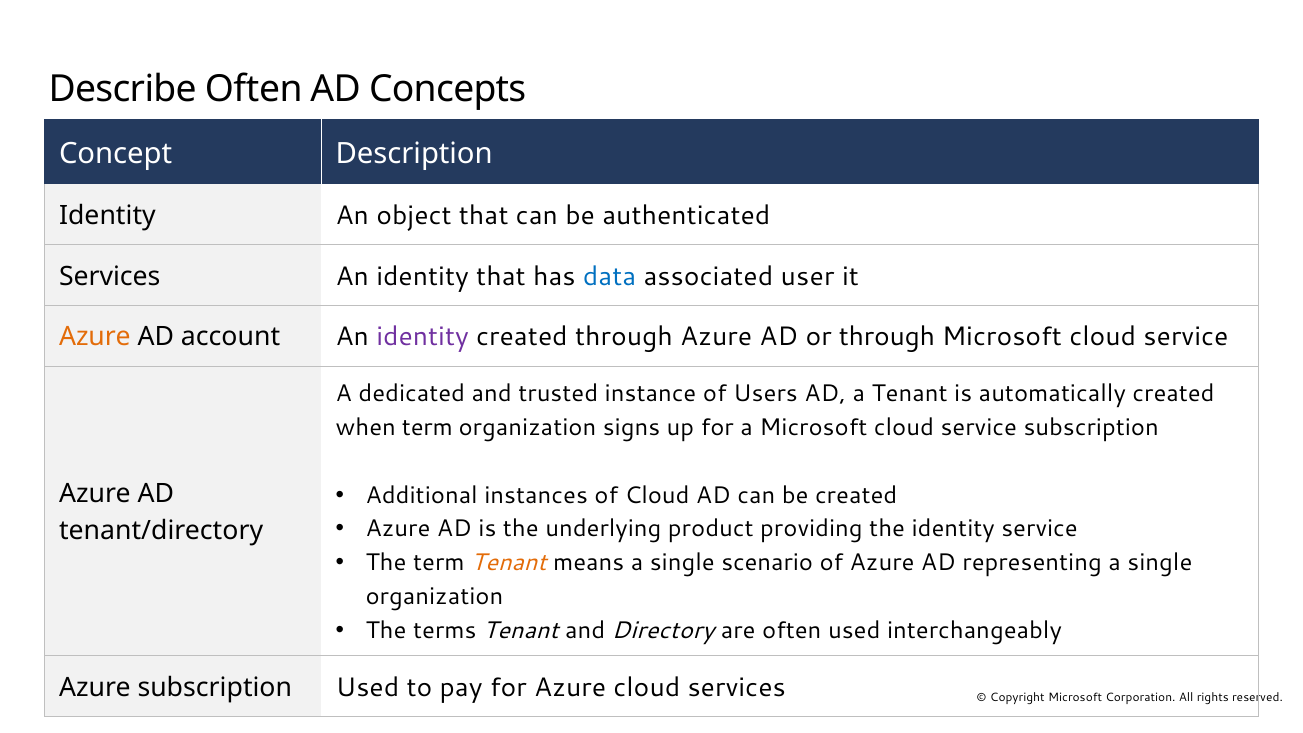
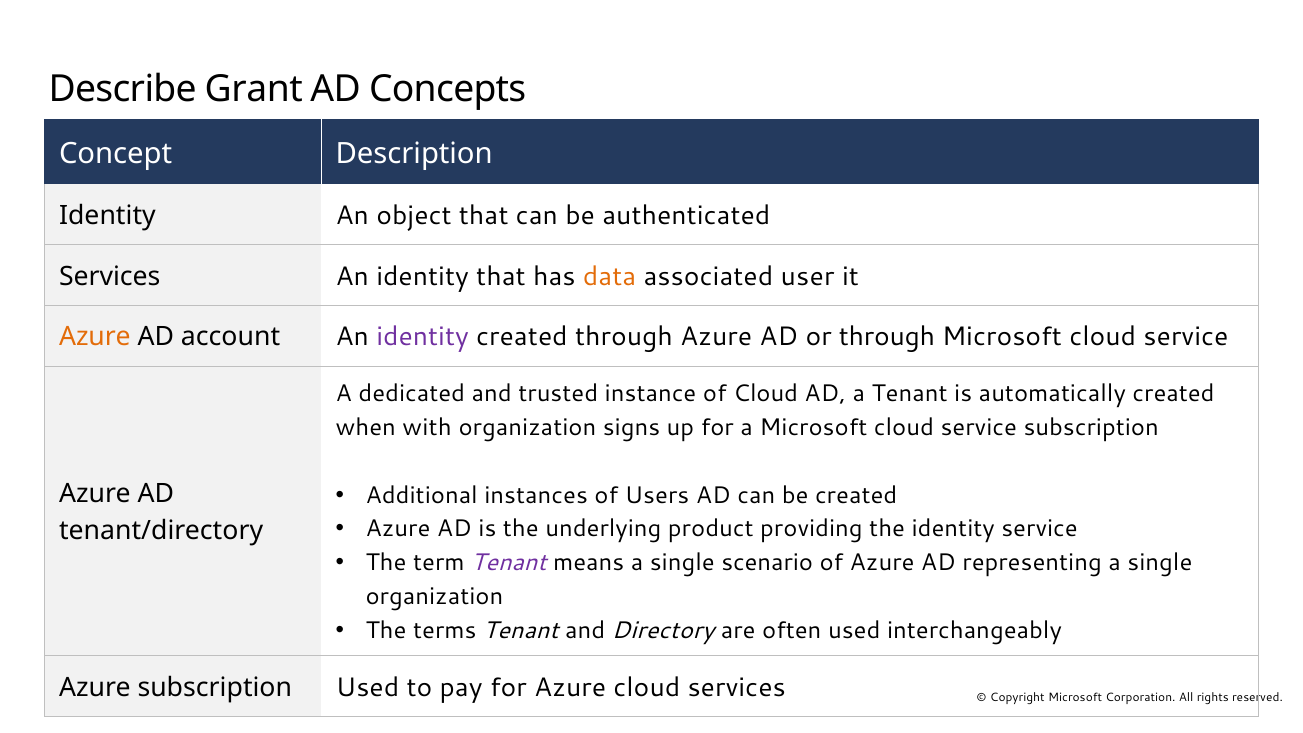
Describe Often: Often -> Grant (254, 89)
data colour: blue -> orange (610, 276)
of Users: Users -> Cloud (766, 394)
when term: term -> with (427, 427)
of Cloud: Cloud -> Users (657, 495)
Tenant colour: orange -> purple (509, 563)
